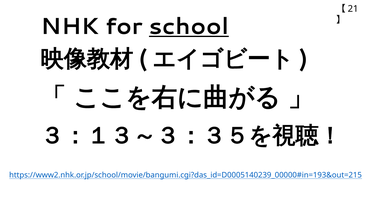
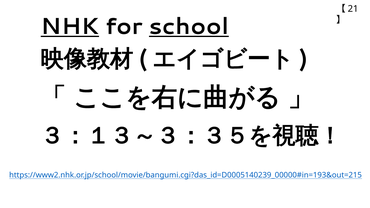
NHK underline: none -> present (70, 26)
